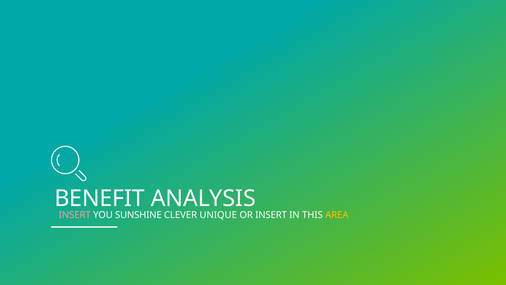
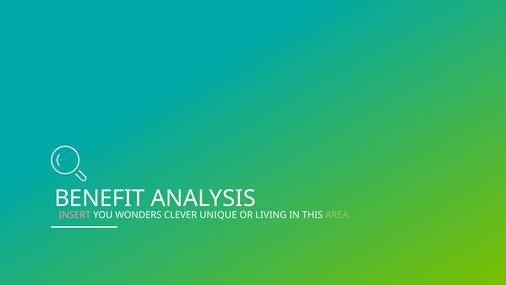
SUNSHINE: SUNSHINE -> WONDERS (138, 215)
OR INSERT: INSERT -> LIVING (271, 215)
AREA colour: yellow -> light green (337, 215)
